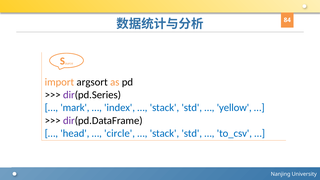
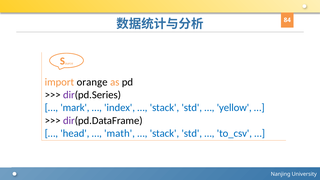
argsort: argsort -> orange (92, 82)
circle: circle -> math (120, 133)
